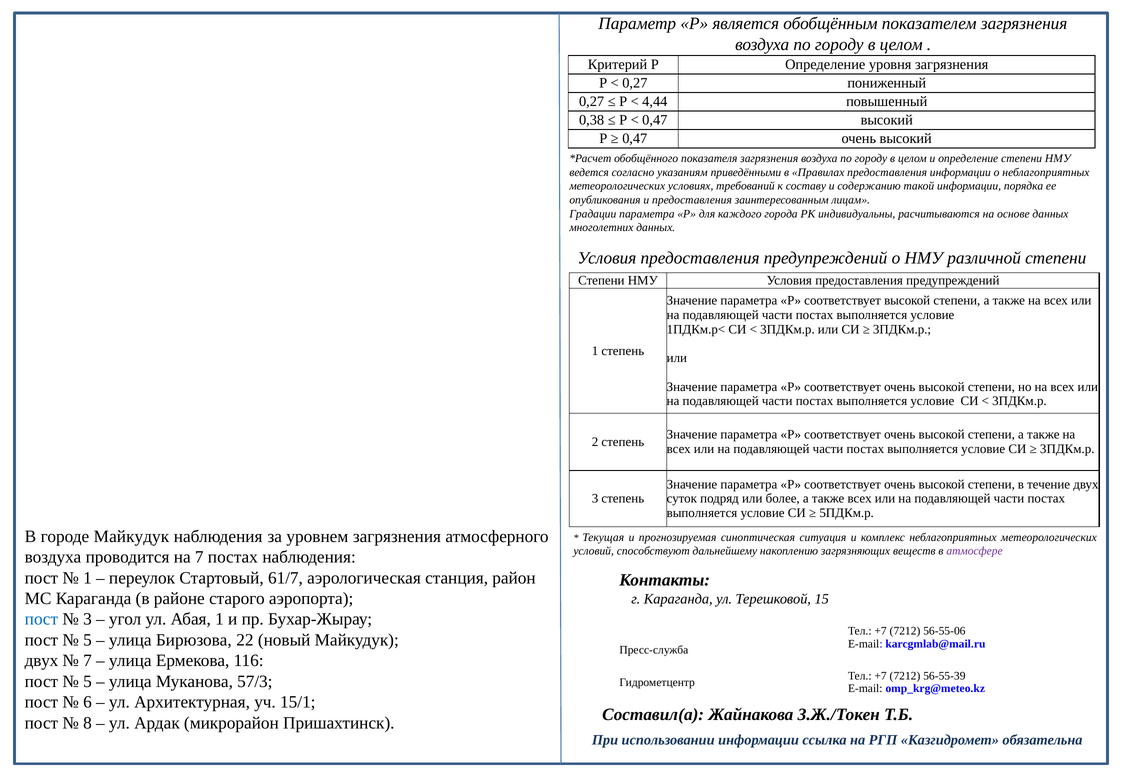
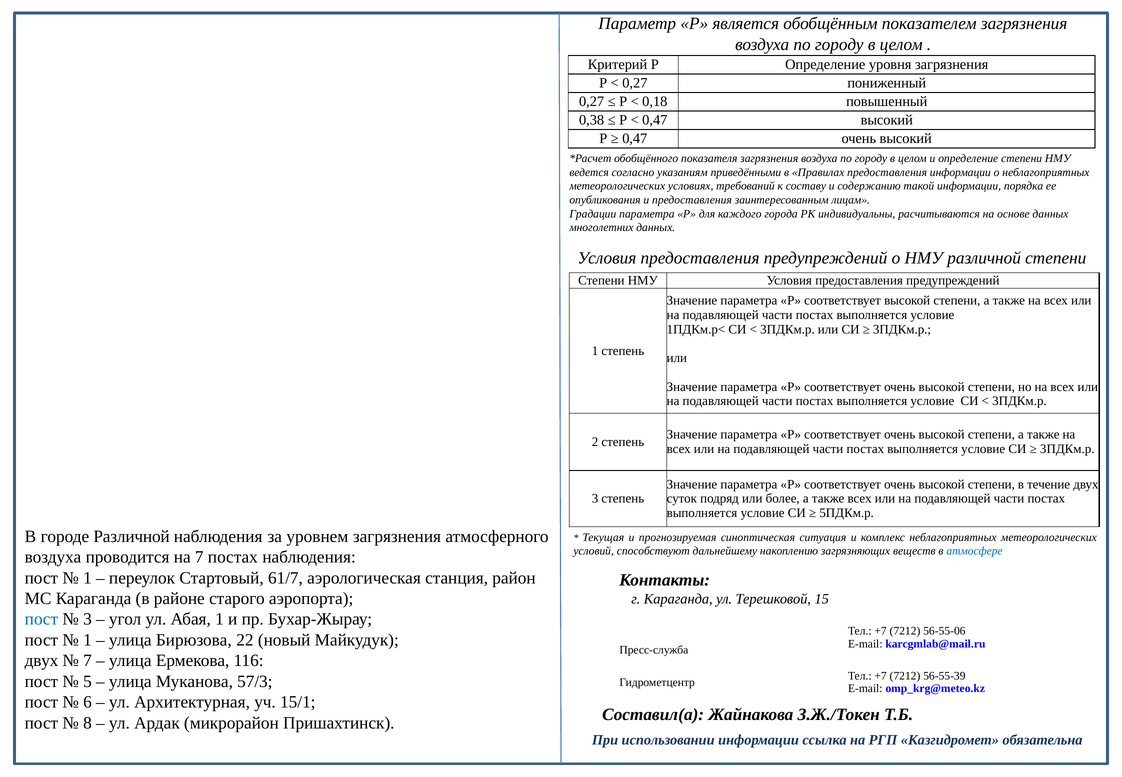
4,44: 4,44 -> 0,18 (655, 102)
городе Майкудук: Майкудук -> Различной (132, 536)
атмосфере colour: purple -> blue (975, 551)
5: 5 -> 1 (87, 640)
